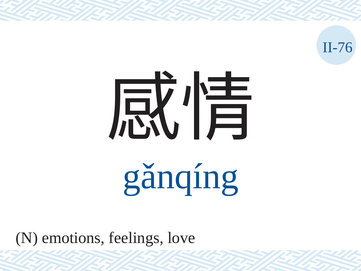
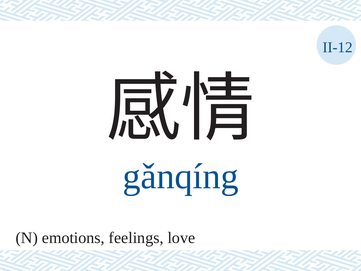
II-76: II-76 -> II-12 (338, 47)
